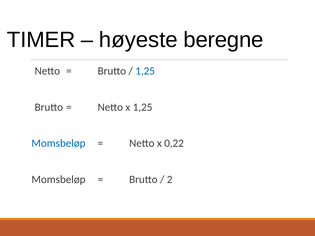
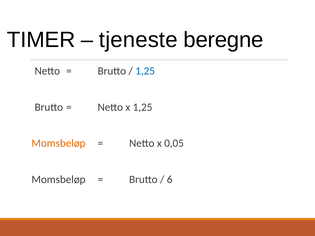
høyeste: høyeste -> tjeneste (138, 40)
Momsbeløp colour: blue -> orange (58, 143)
0,22: 0,22 -> 0,05 (174, 143)
2: 2 -> 6 (170, 180)
